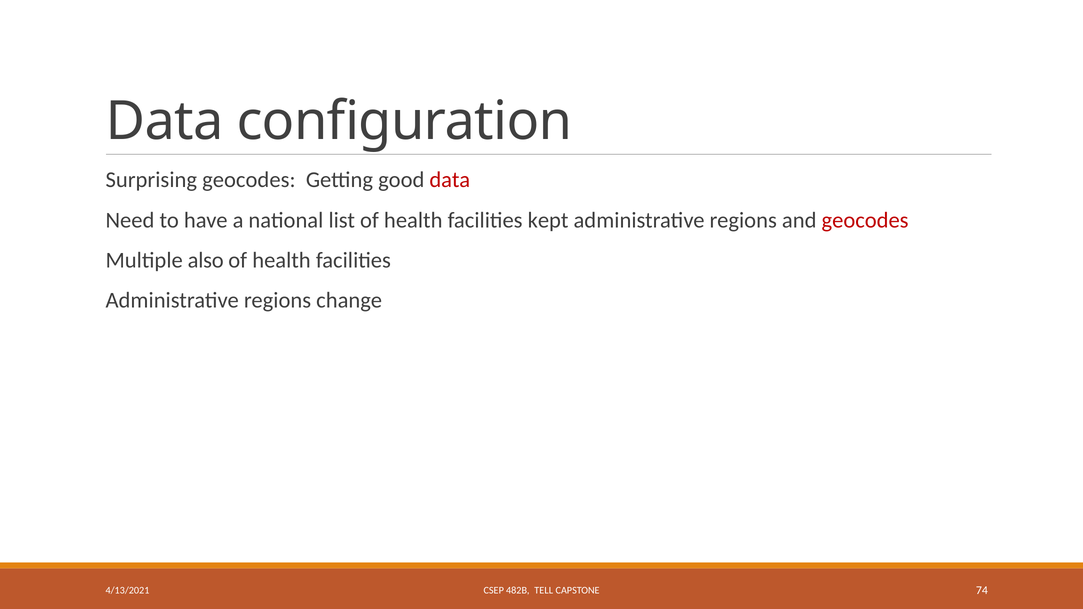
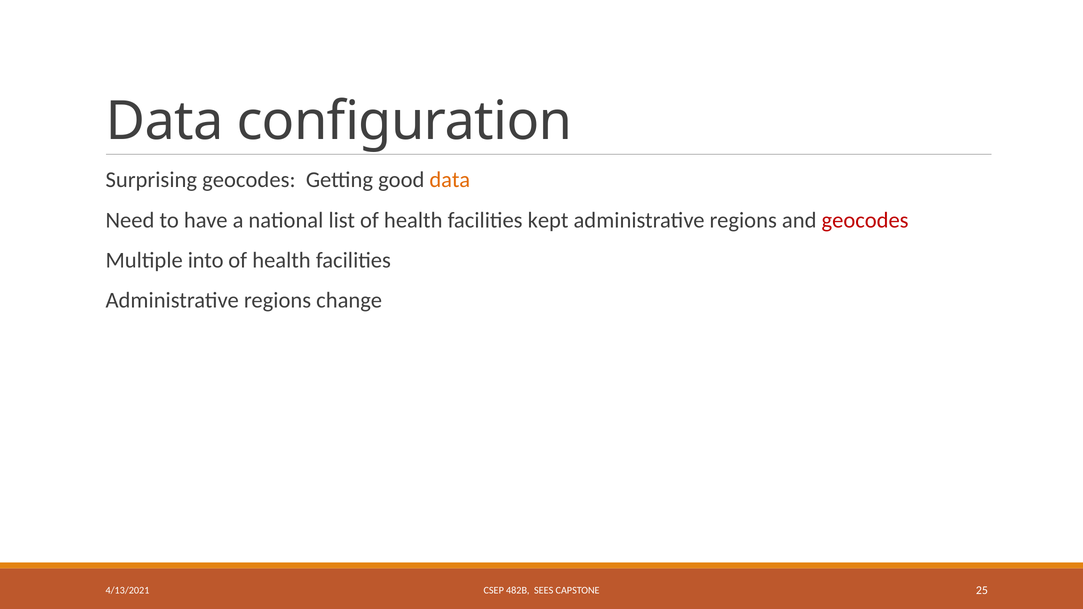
data colour: red -> orange (450, 180)
also: also -> into (206, 260)
TELL: TELL -> SEES (544, 591)
74: 74 -> 25 (982, 591)
